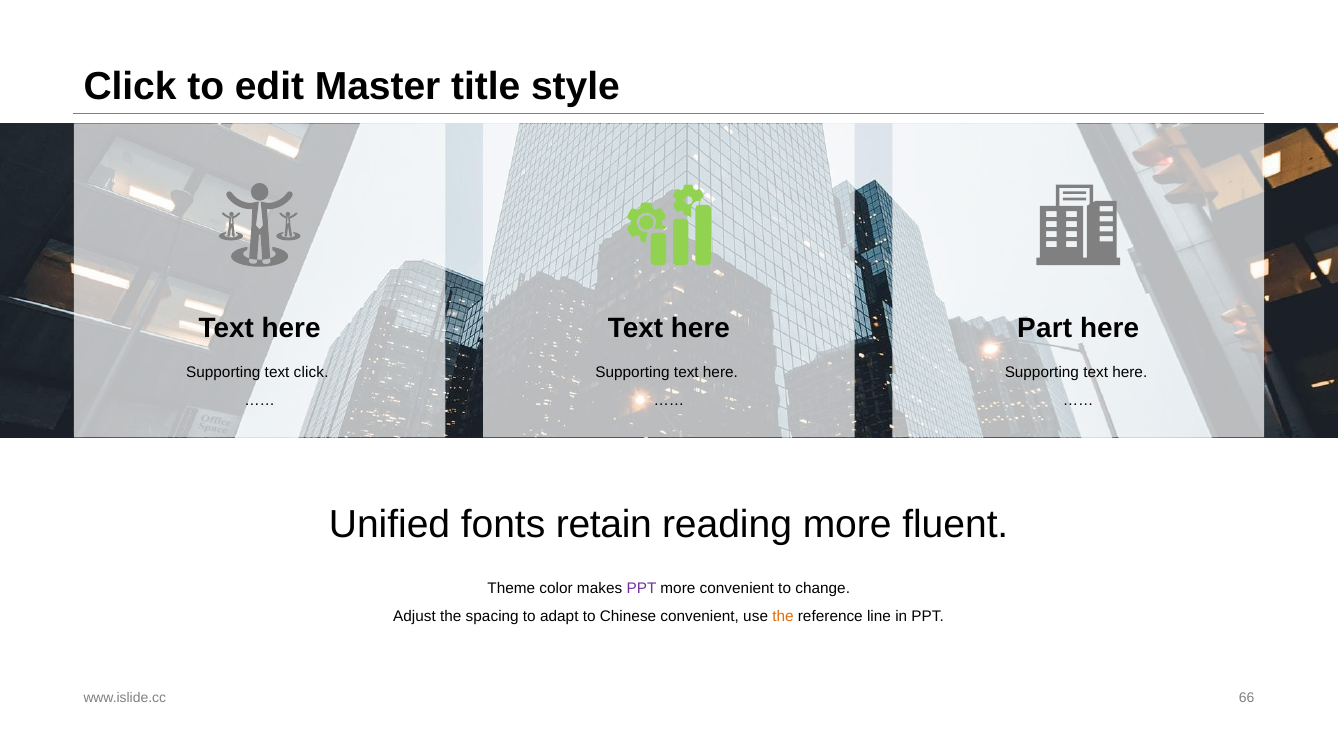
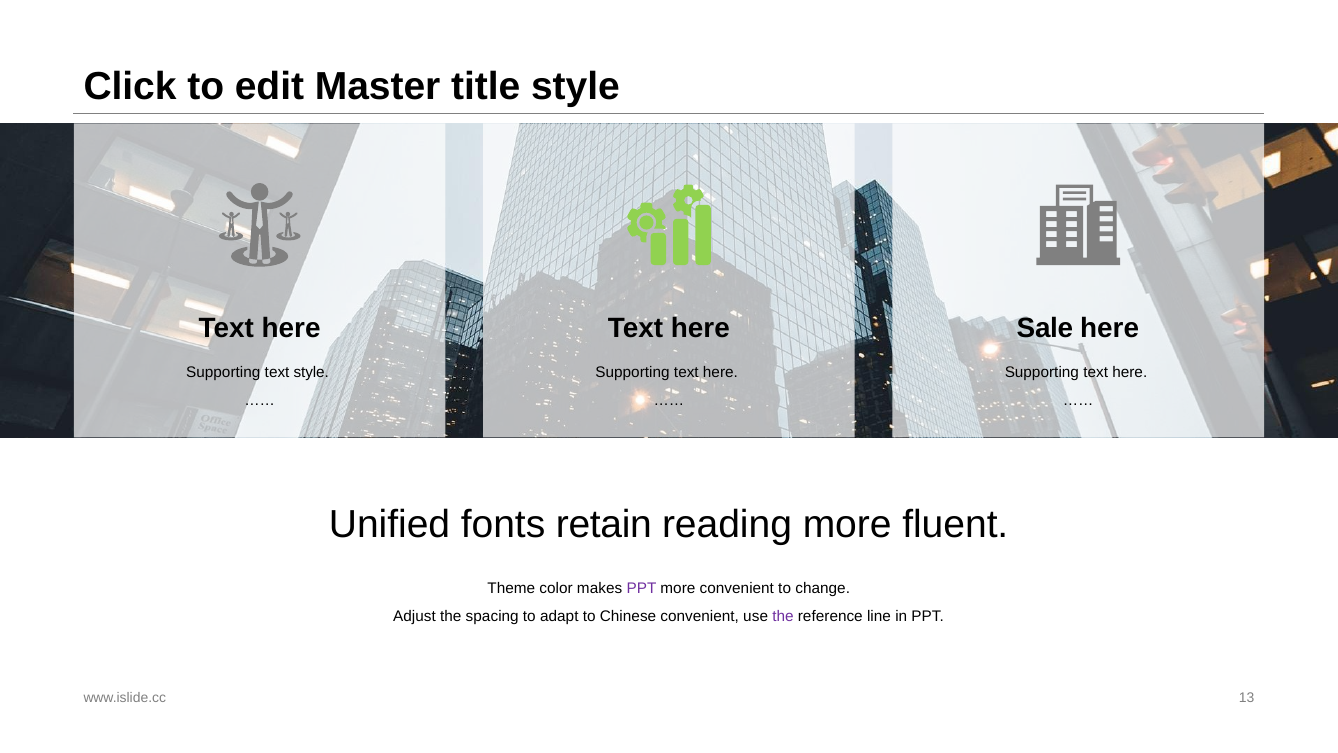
Part: Part -> Sale (1045, 328)
text click: click -> style (311, 372)
the colour: orange -> purple (783, 616)
66: 66 -> 13 (1247, 697)
